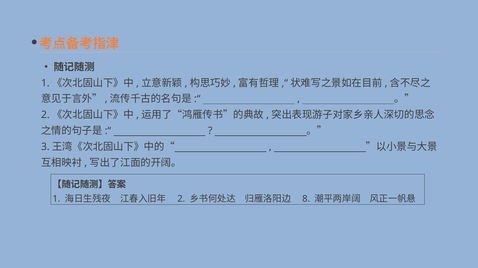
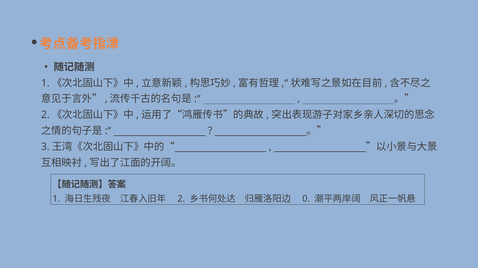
8: 8 -> 0 (306, 199)
